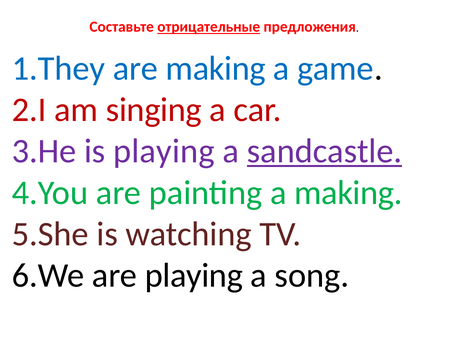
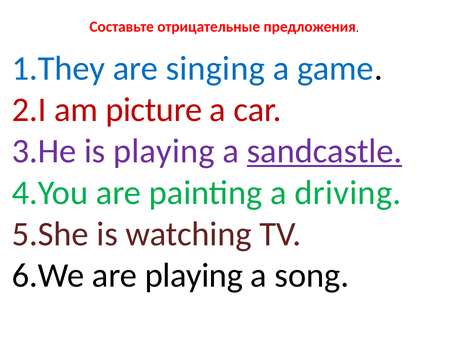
отрицательные underline: present -> none (209, 27)
are making: making -> singing (215, 68)
singing: singing -> picture (154, 110)
a making: making -> driving (348, 192)
